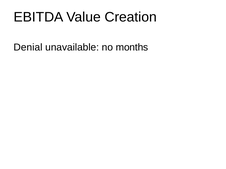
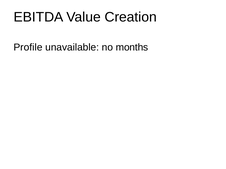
Denial: Denial -> Profile (28, 47)
